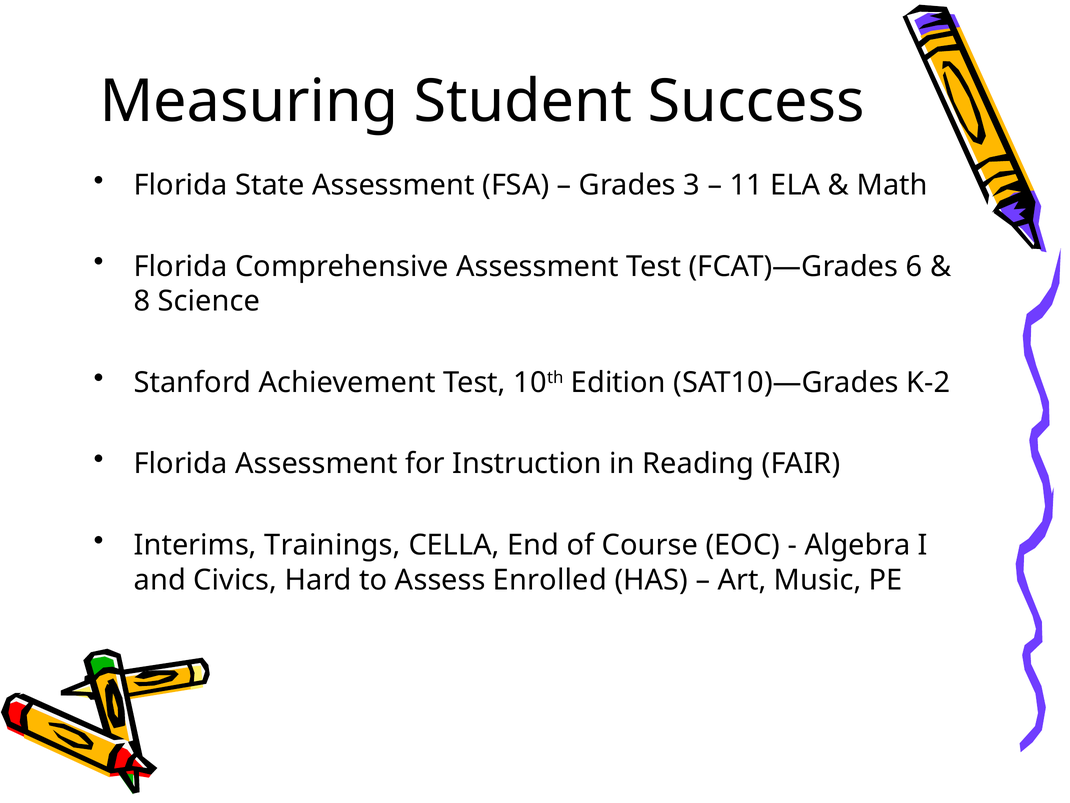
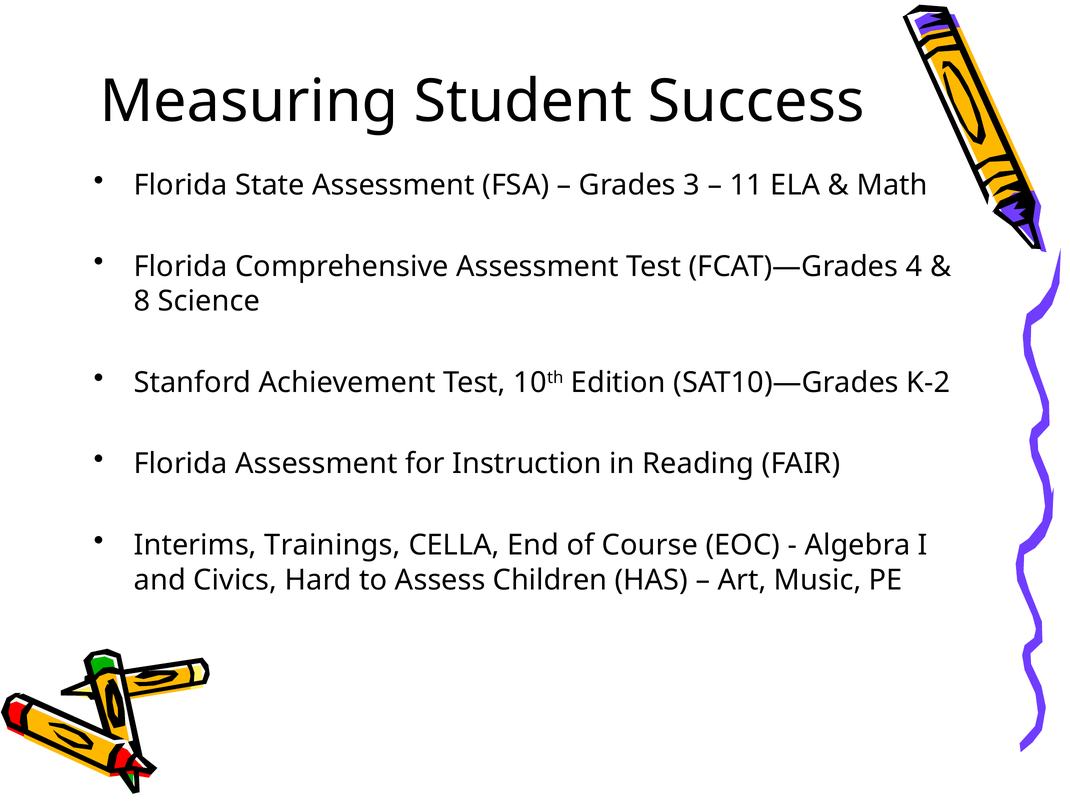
6: 6 -> 4 (914, 266)
Enrolled: Enrolled -> Children (550, 580)
